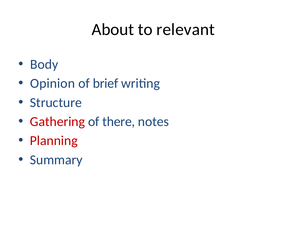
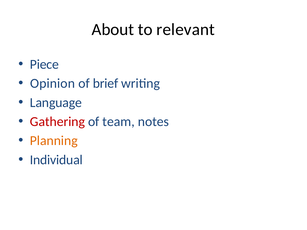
Body: Body -> Piece (44, 64)
Structure: Structure -> Language (56, 103)
there: there -> team (119, 122)
Planning colour: red -> orange (54, 141)
Summary: Summary -> Individual (56, 160)
